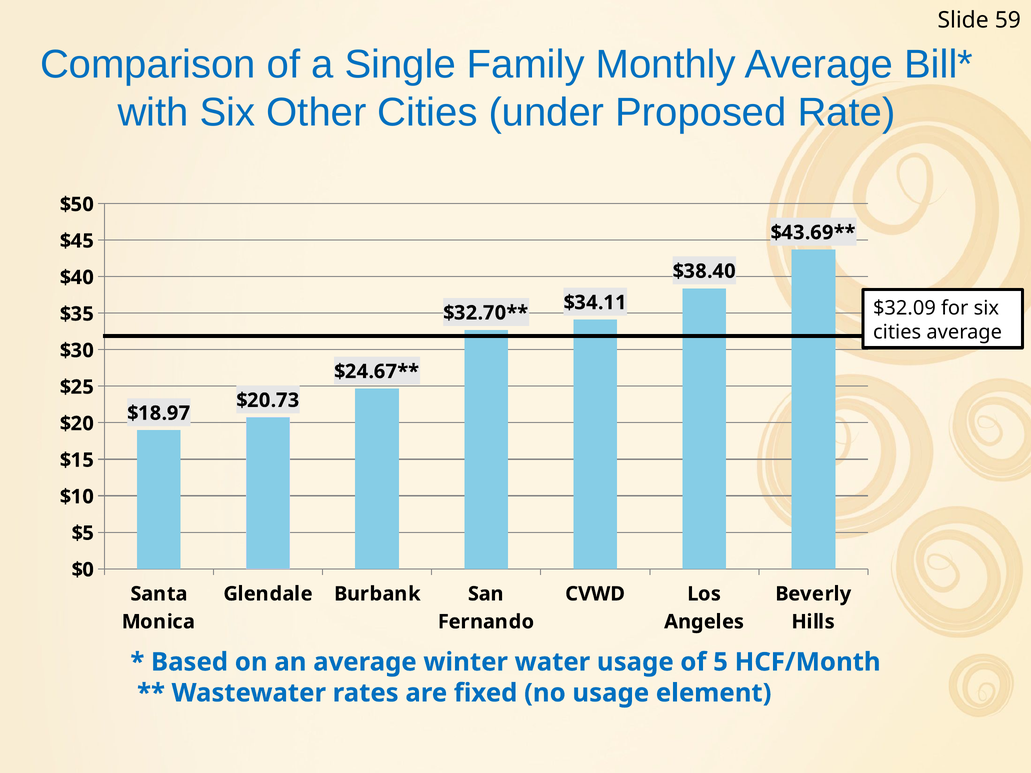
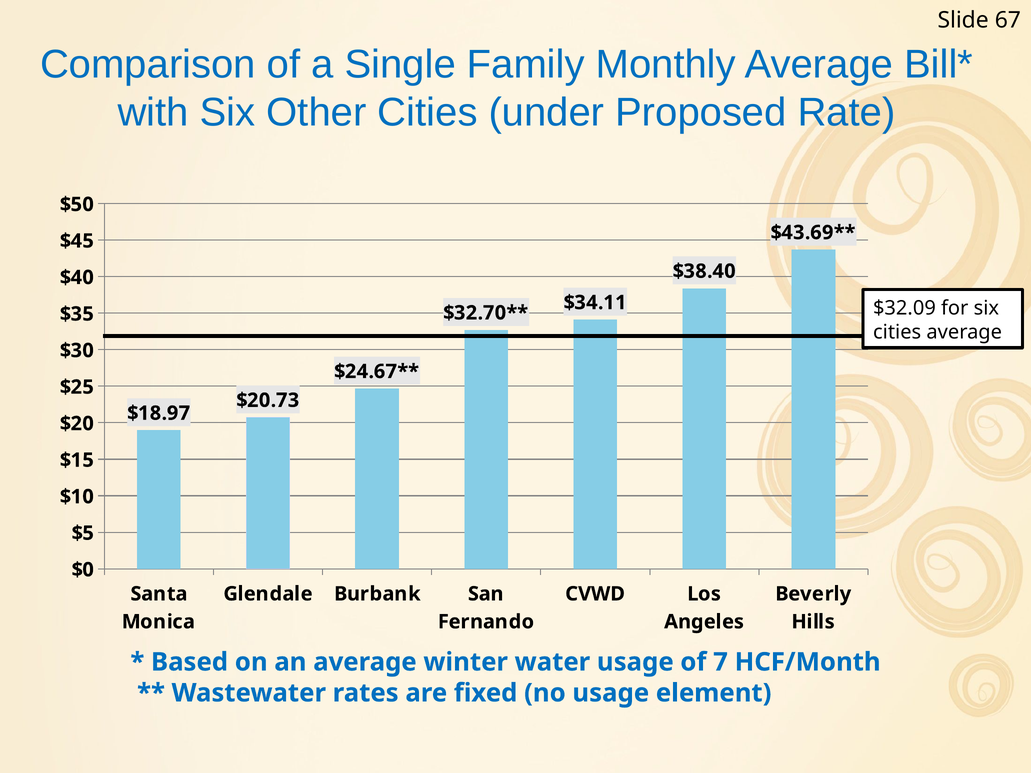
59: 59 -> 67 (1008, 20)
5: 5 -> 7 (720, 662)
